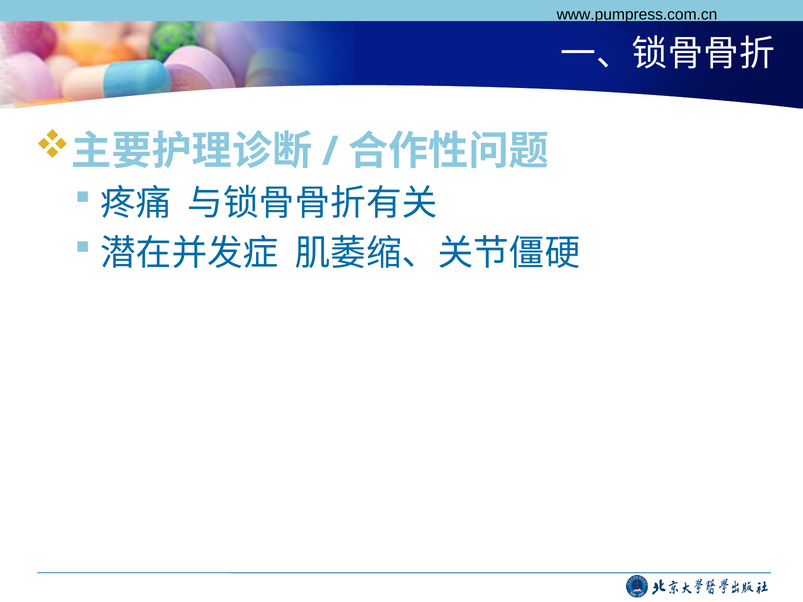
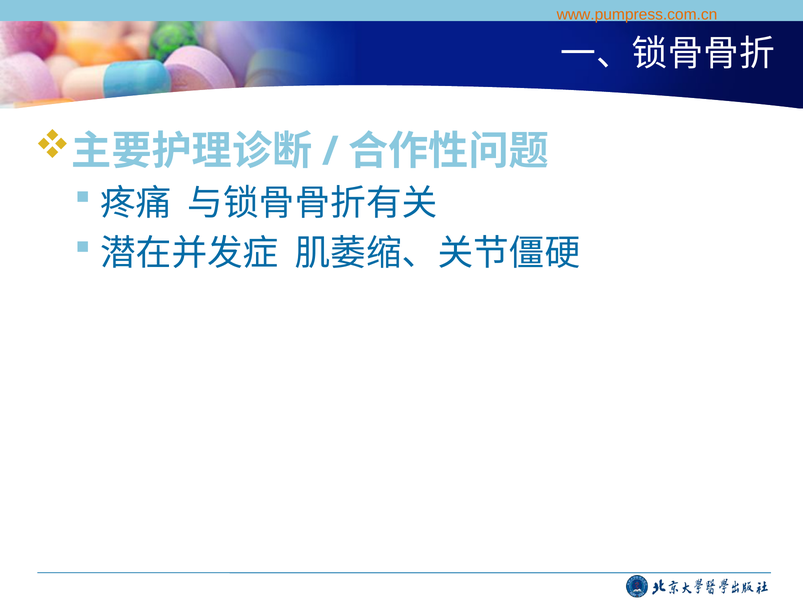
www.pumpress.com.cn colour: black -> orange (637, 14)
